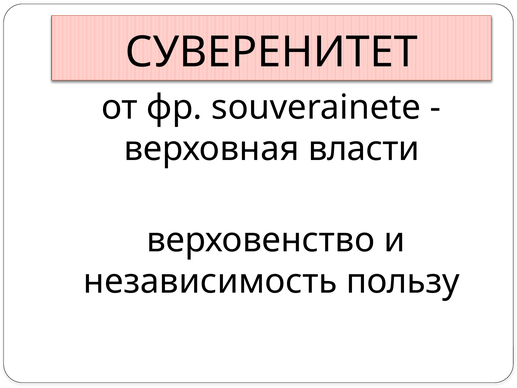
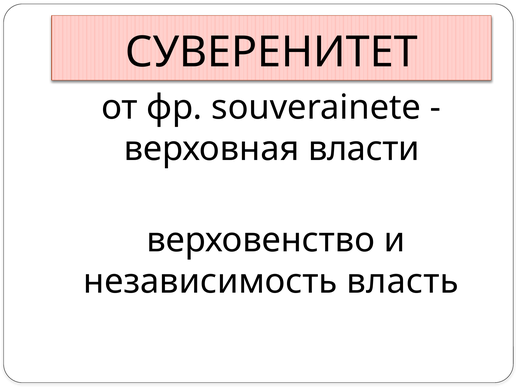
пользу: пользу -> власть (403, 281)
